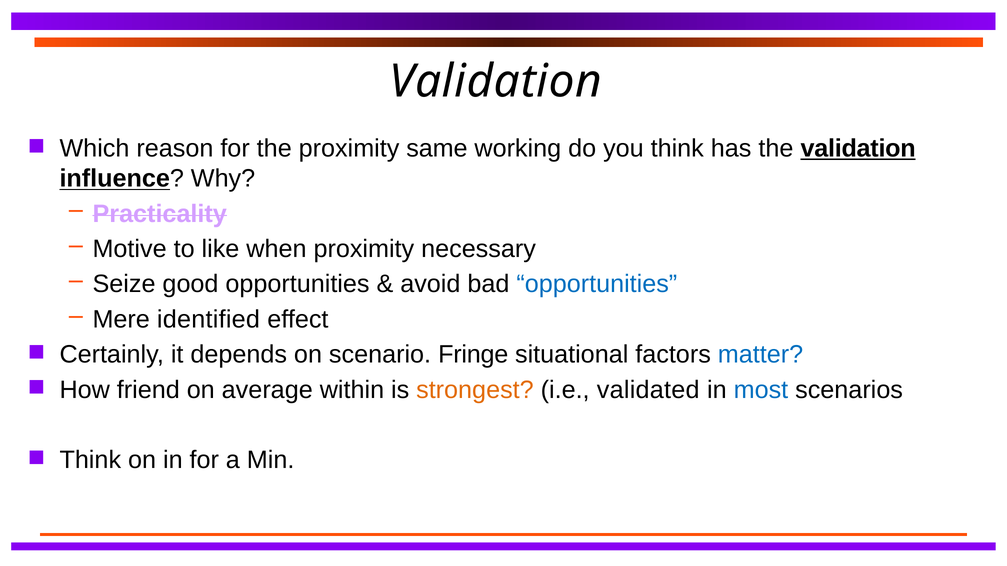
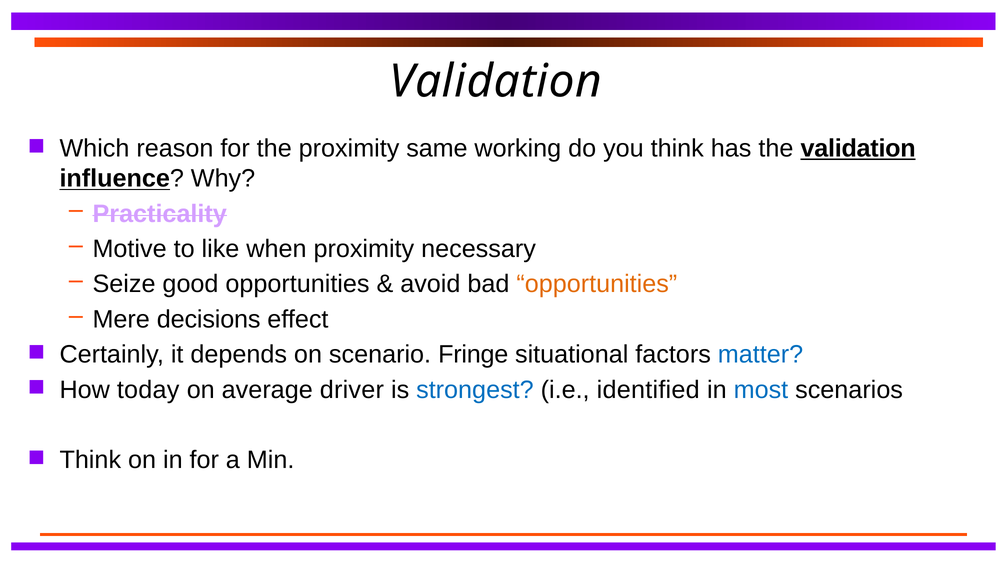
opportunities colour: blue -> orange (597, 284)
identified: identified -> decisions (209, 320)
friend: friend -> today (148, 390)
within: within -> driver (352, 390)
strongest colour: orange -> blue (475, 390)
validated: validated -> identified (648, 390)
